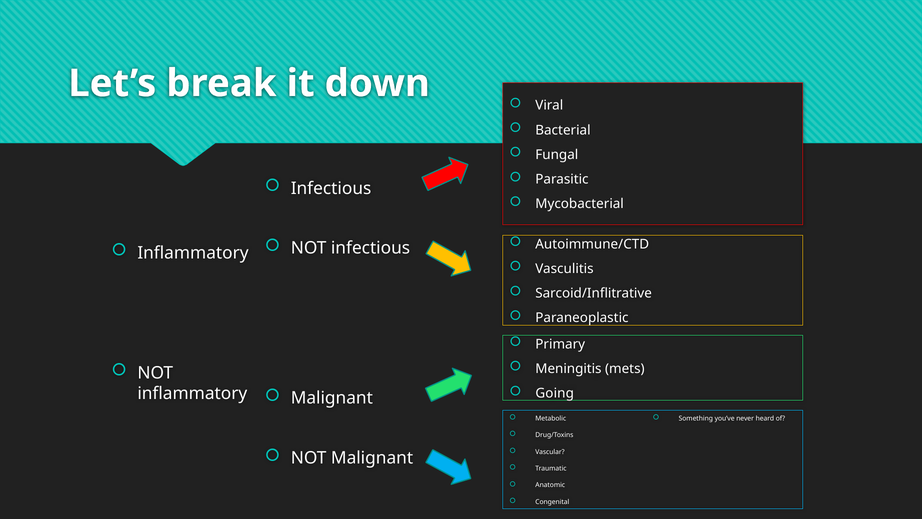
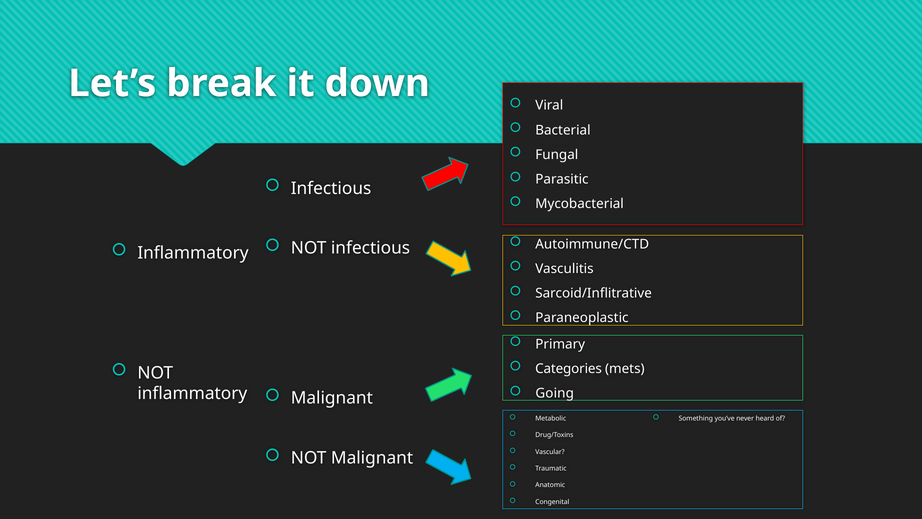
Meningitis: Meningitis -> Categories (569, 368)
